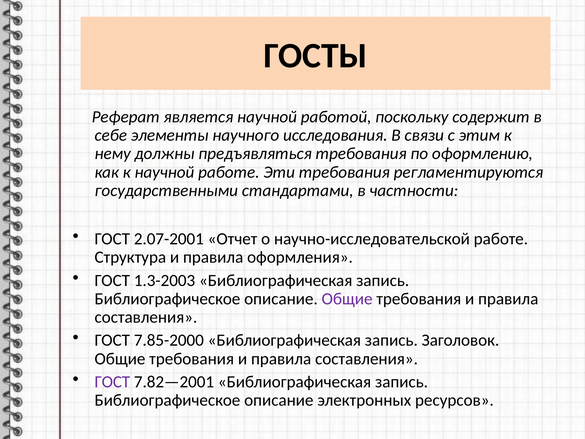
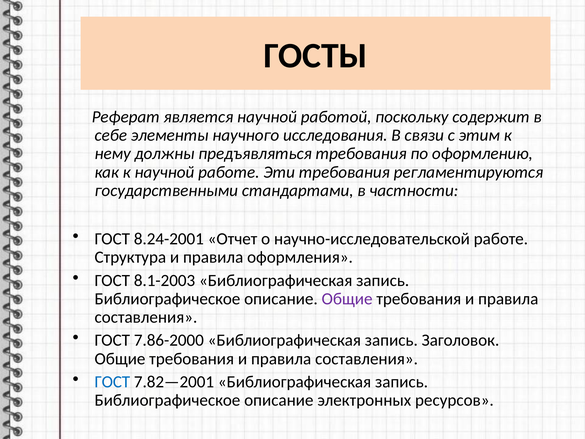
2.07-2001: 2.07-2001 -> 8.24-2001 (169, 239)
1.3-2003: 1.3-2003 -> 8.1-2003 (164, 280)
7.85-2000: 7.85-2000 -> 7.86-2000 (169, 340)
ГОСТ colour: purple -> blue (112, 382)
